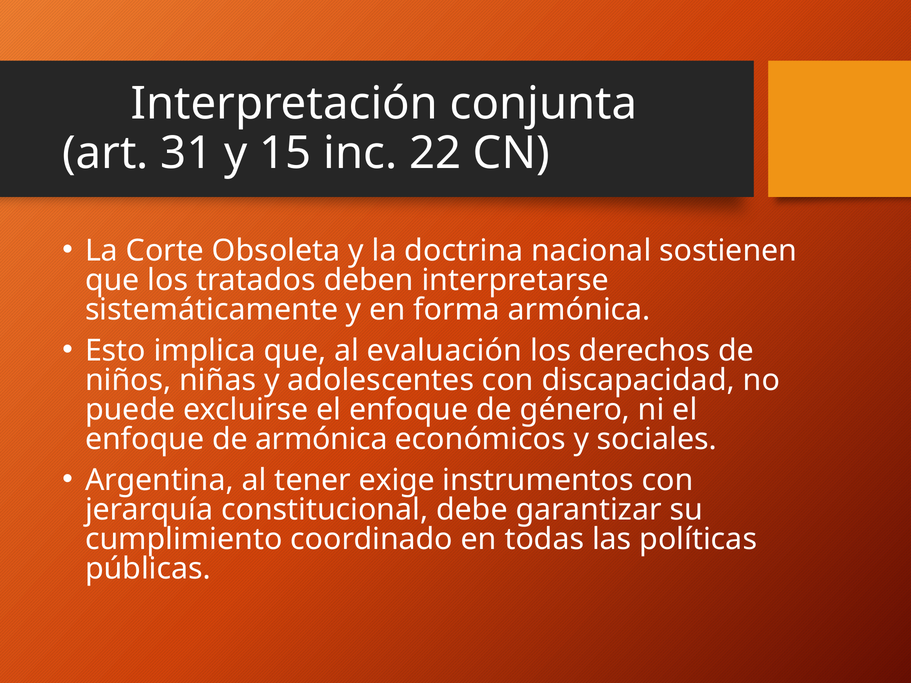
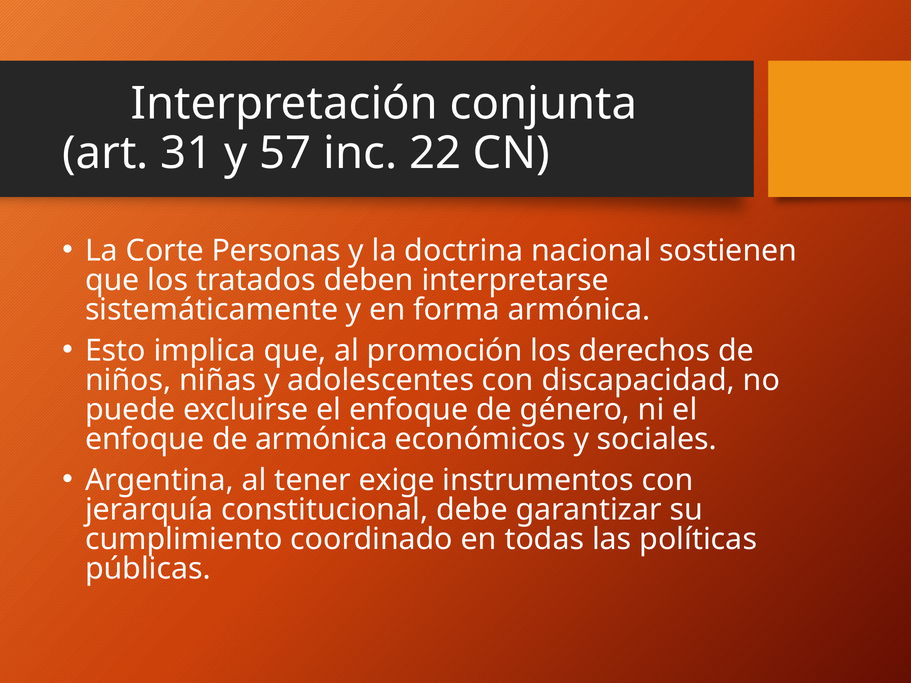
15: 15 -> 57 (285, 153)
Obsoleta: Obsoleta -> Personas (276, 251)
evaluación: evaluación -> promoción (445, 351)
